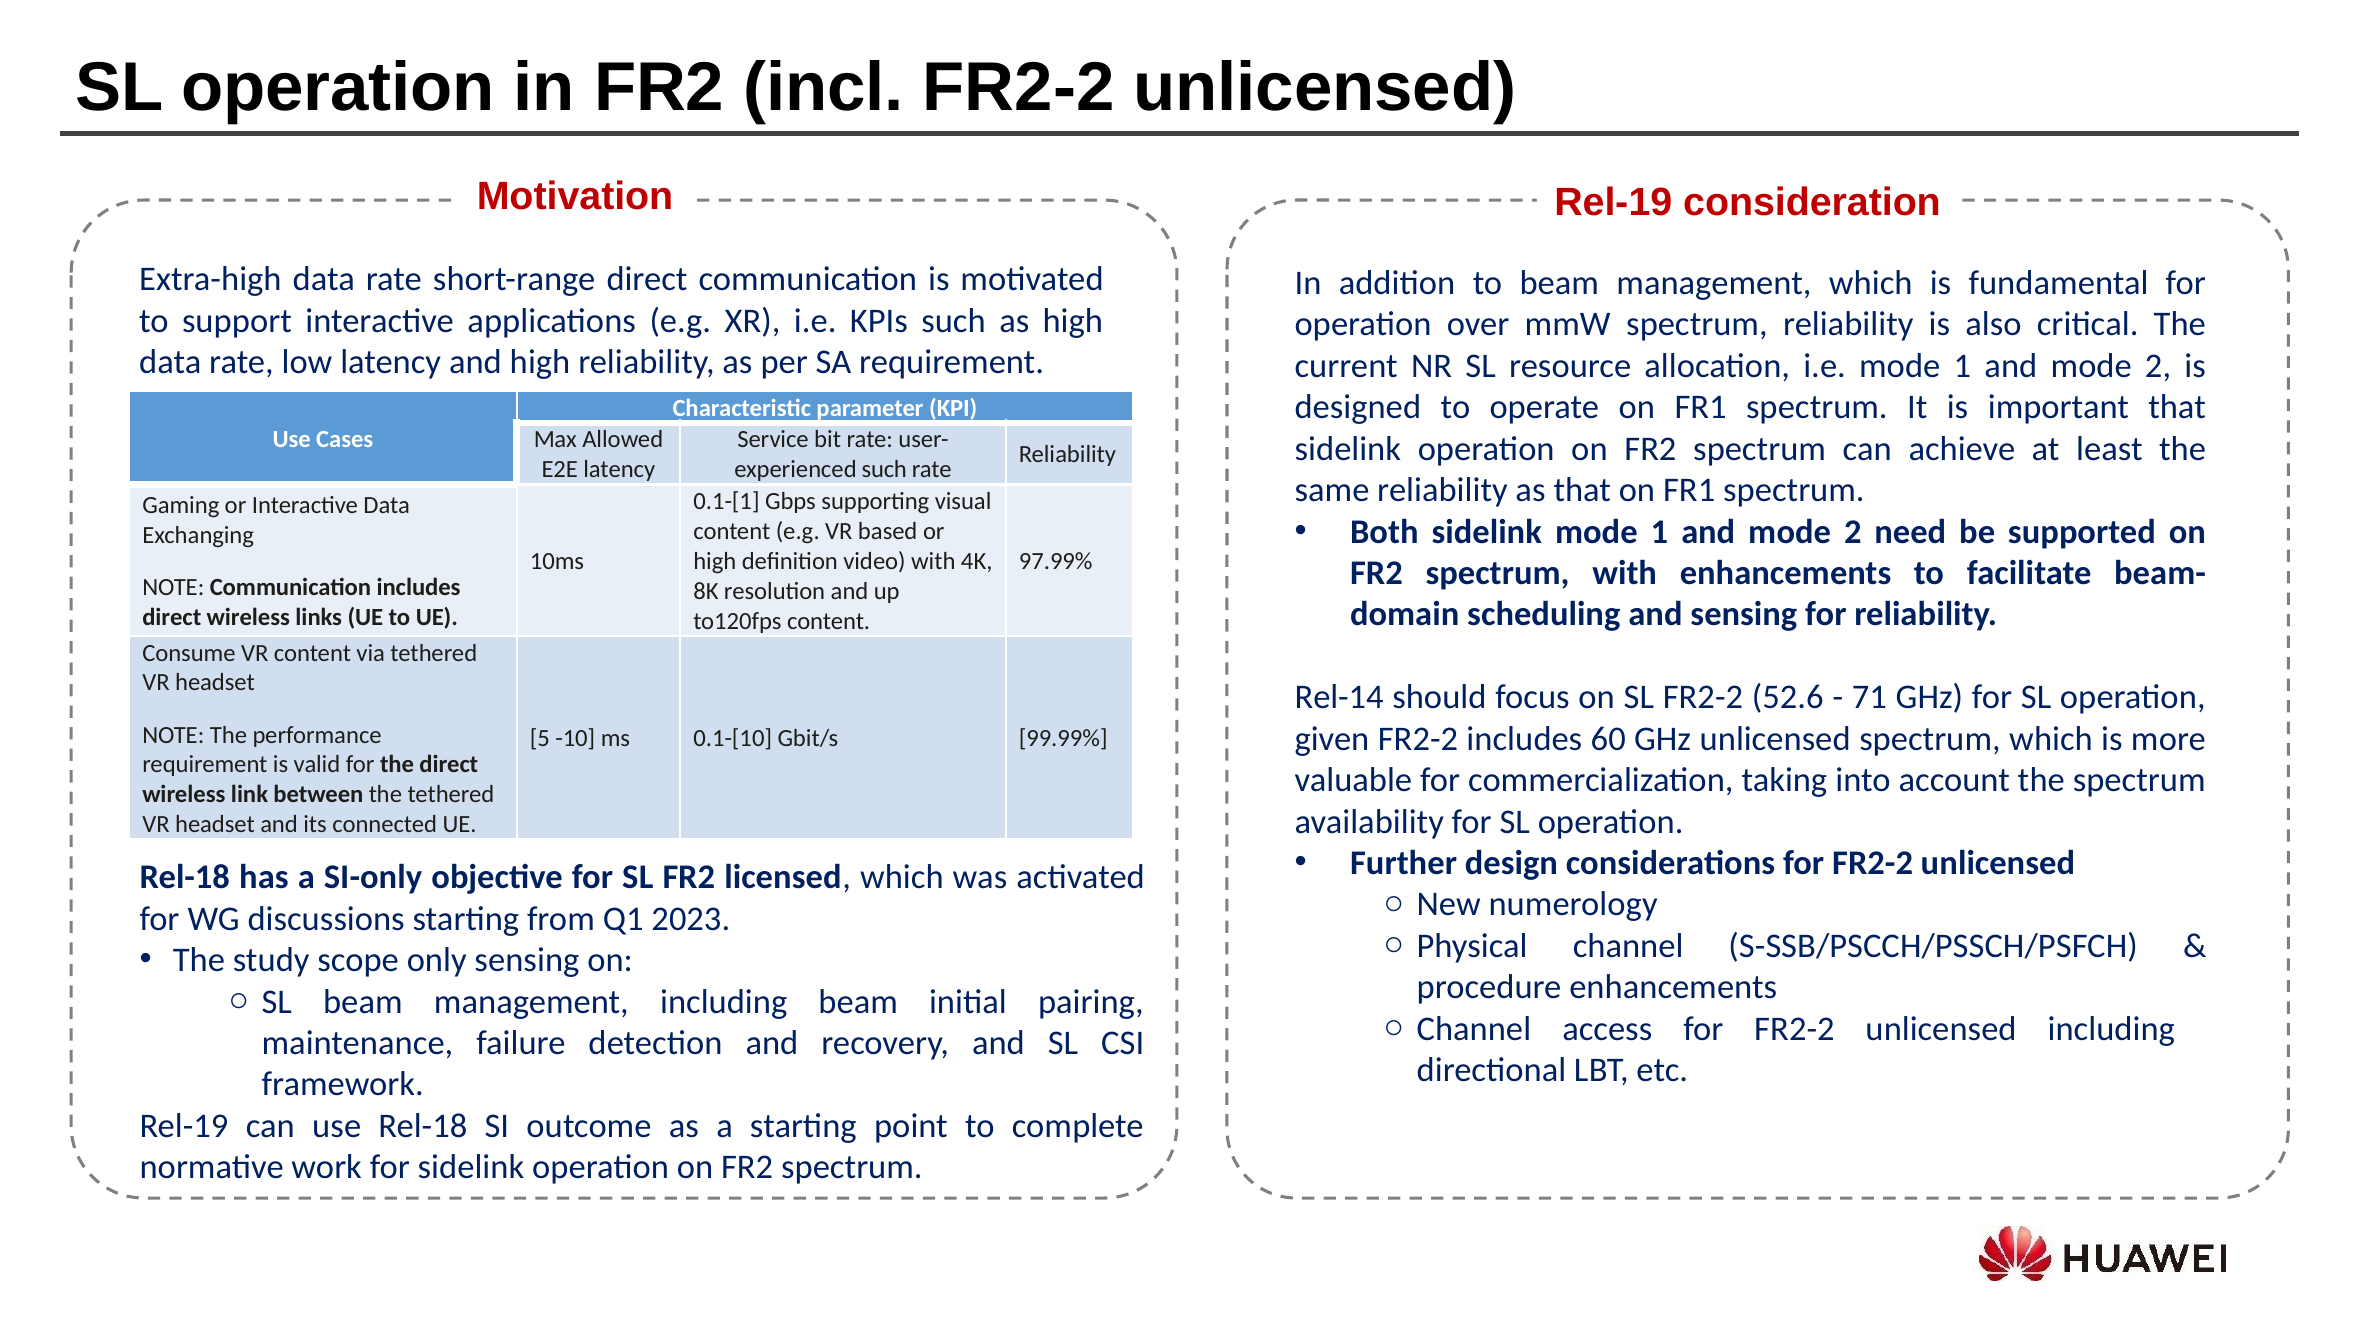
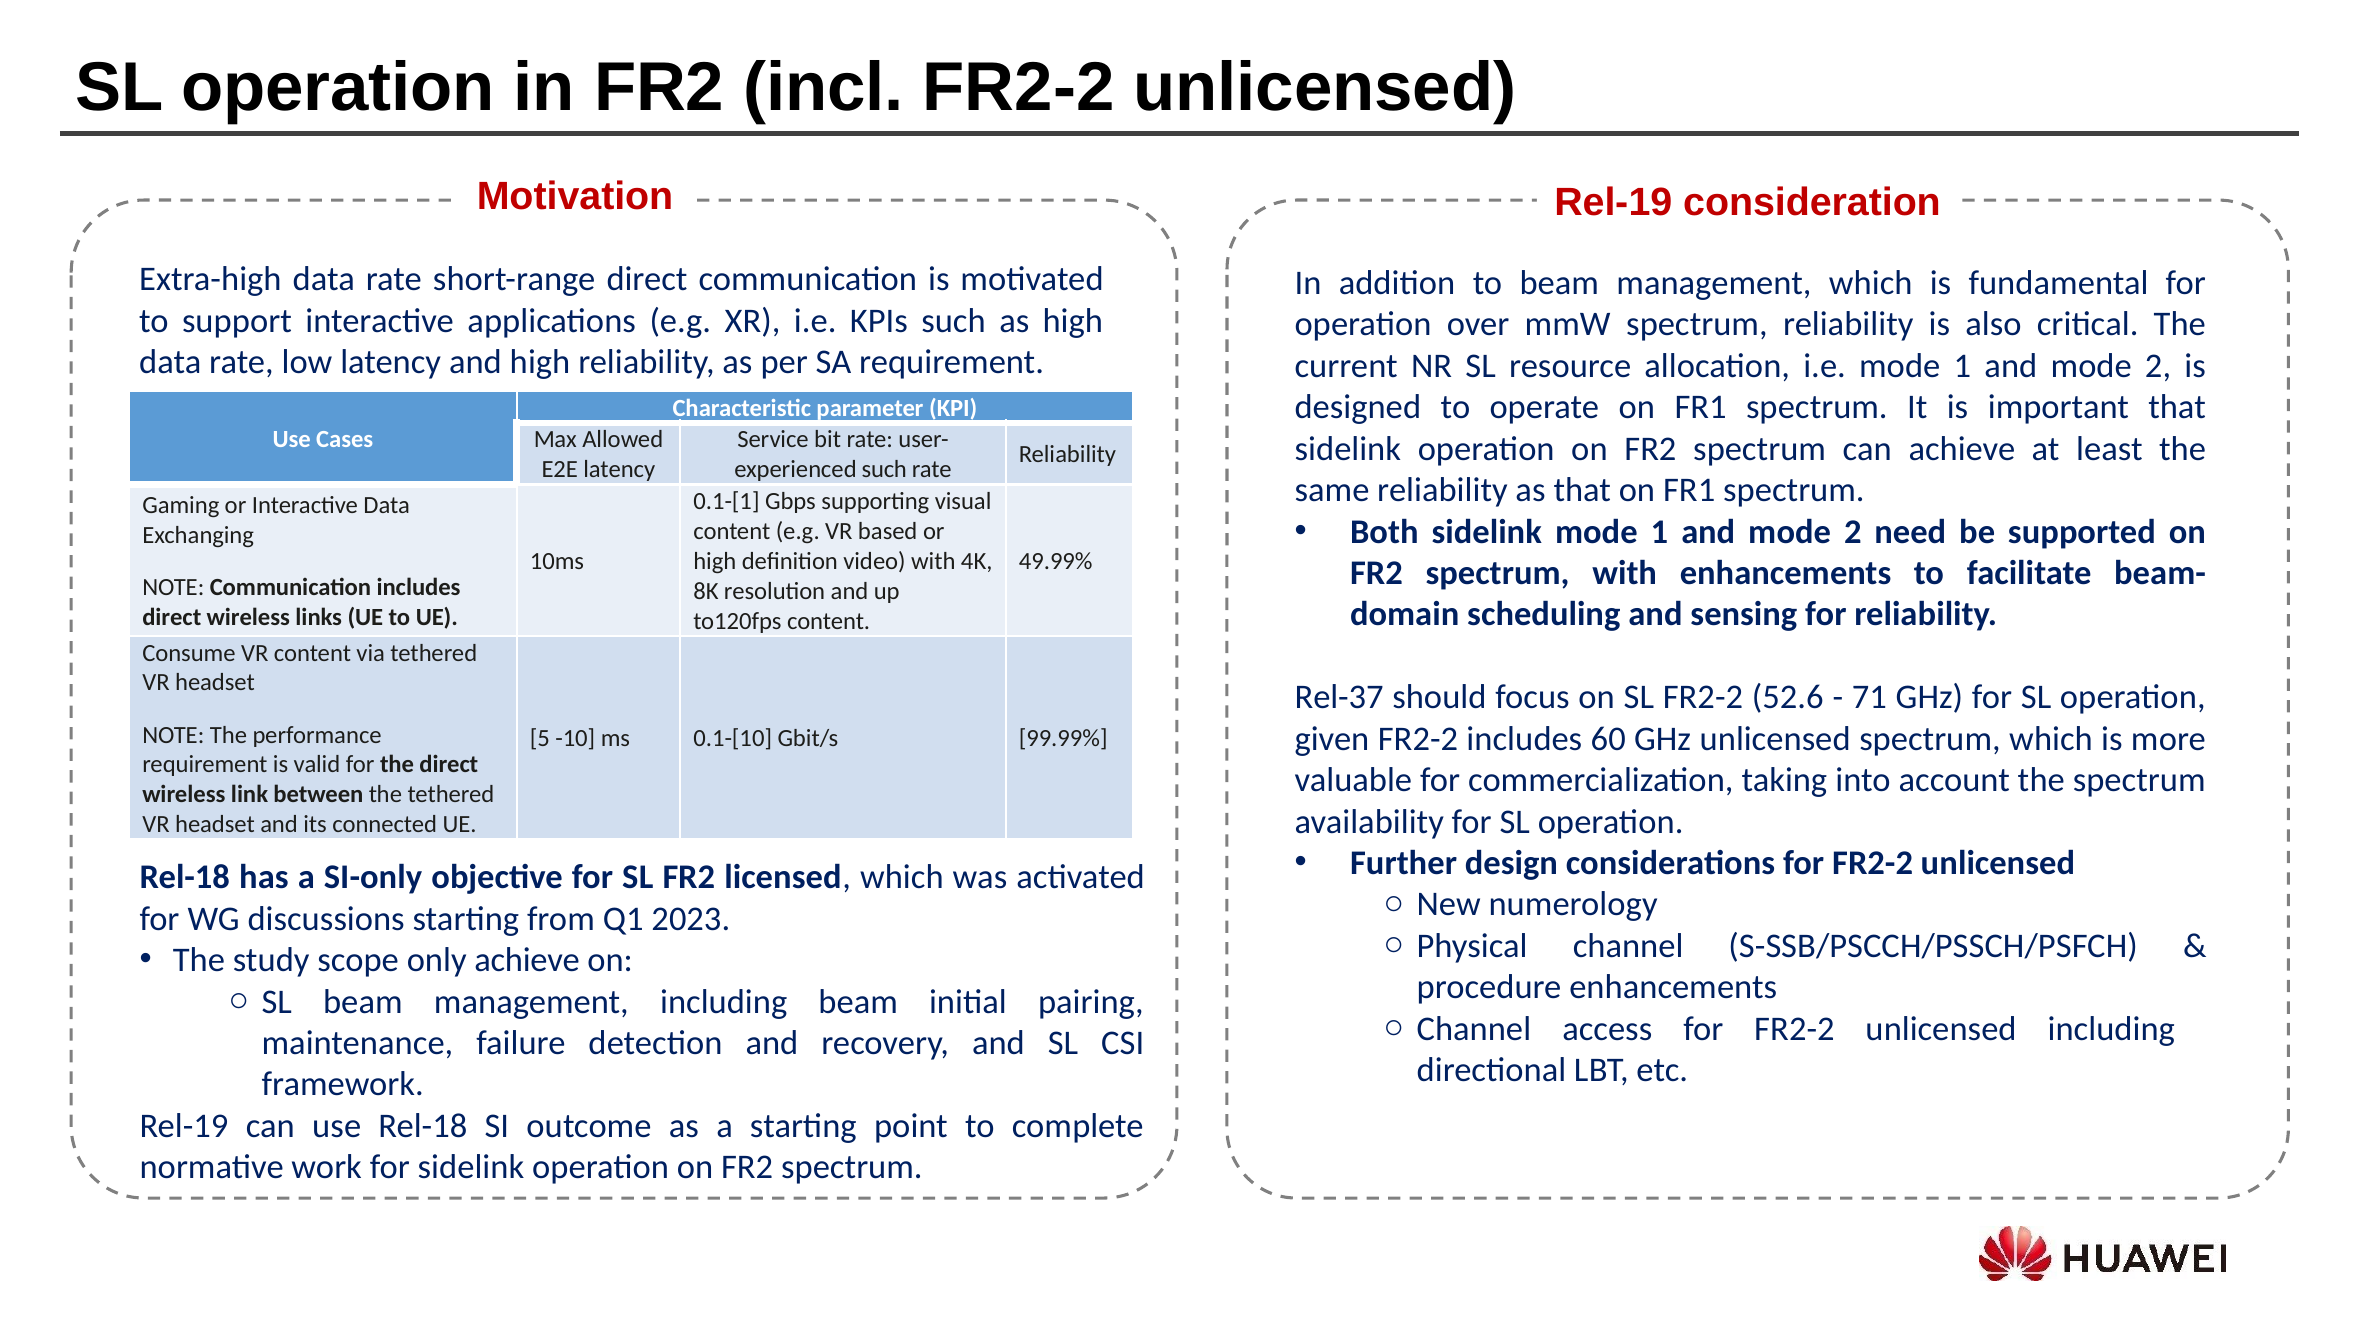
97.99%: 97.99% -> 49.99% (1056, 561)
Rel-14: Rel-14 -> Rel-37 (1339, 698)
only sensing: sensing -> achieve (527, 961)
